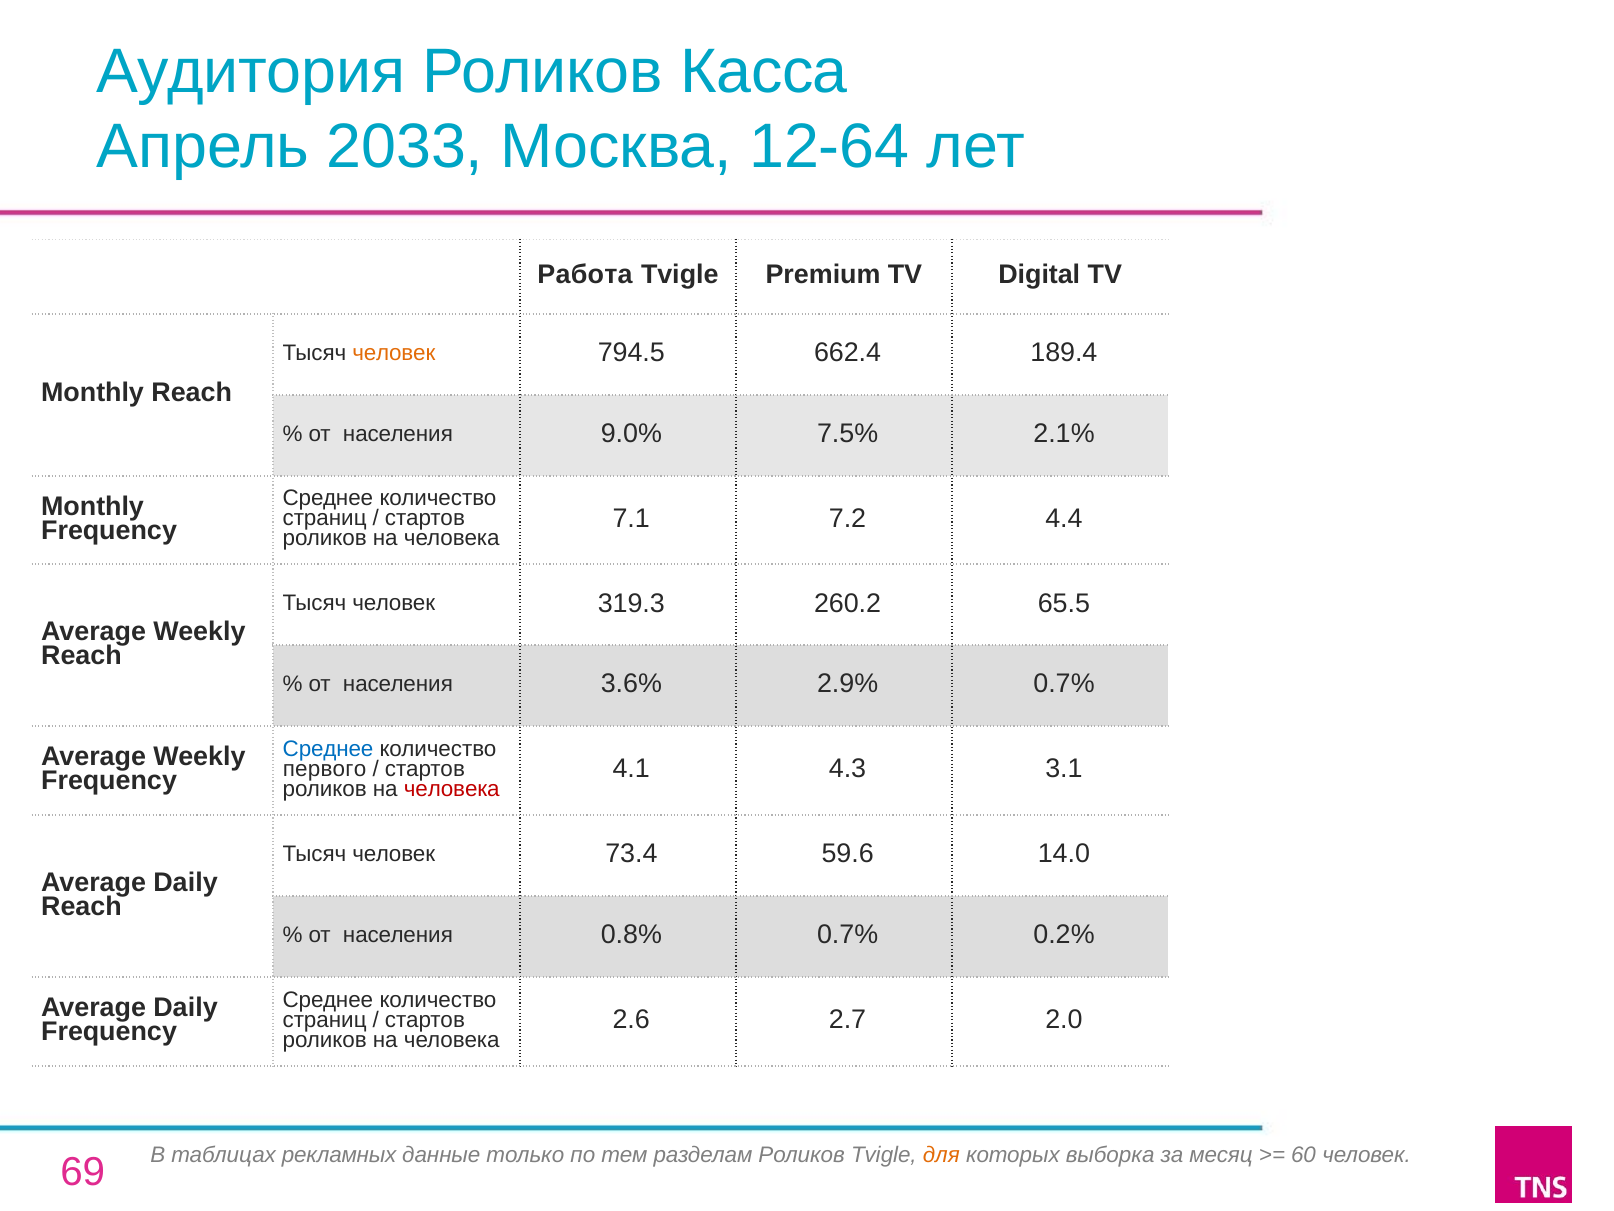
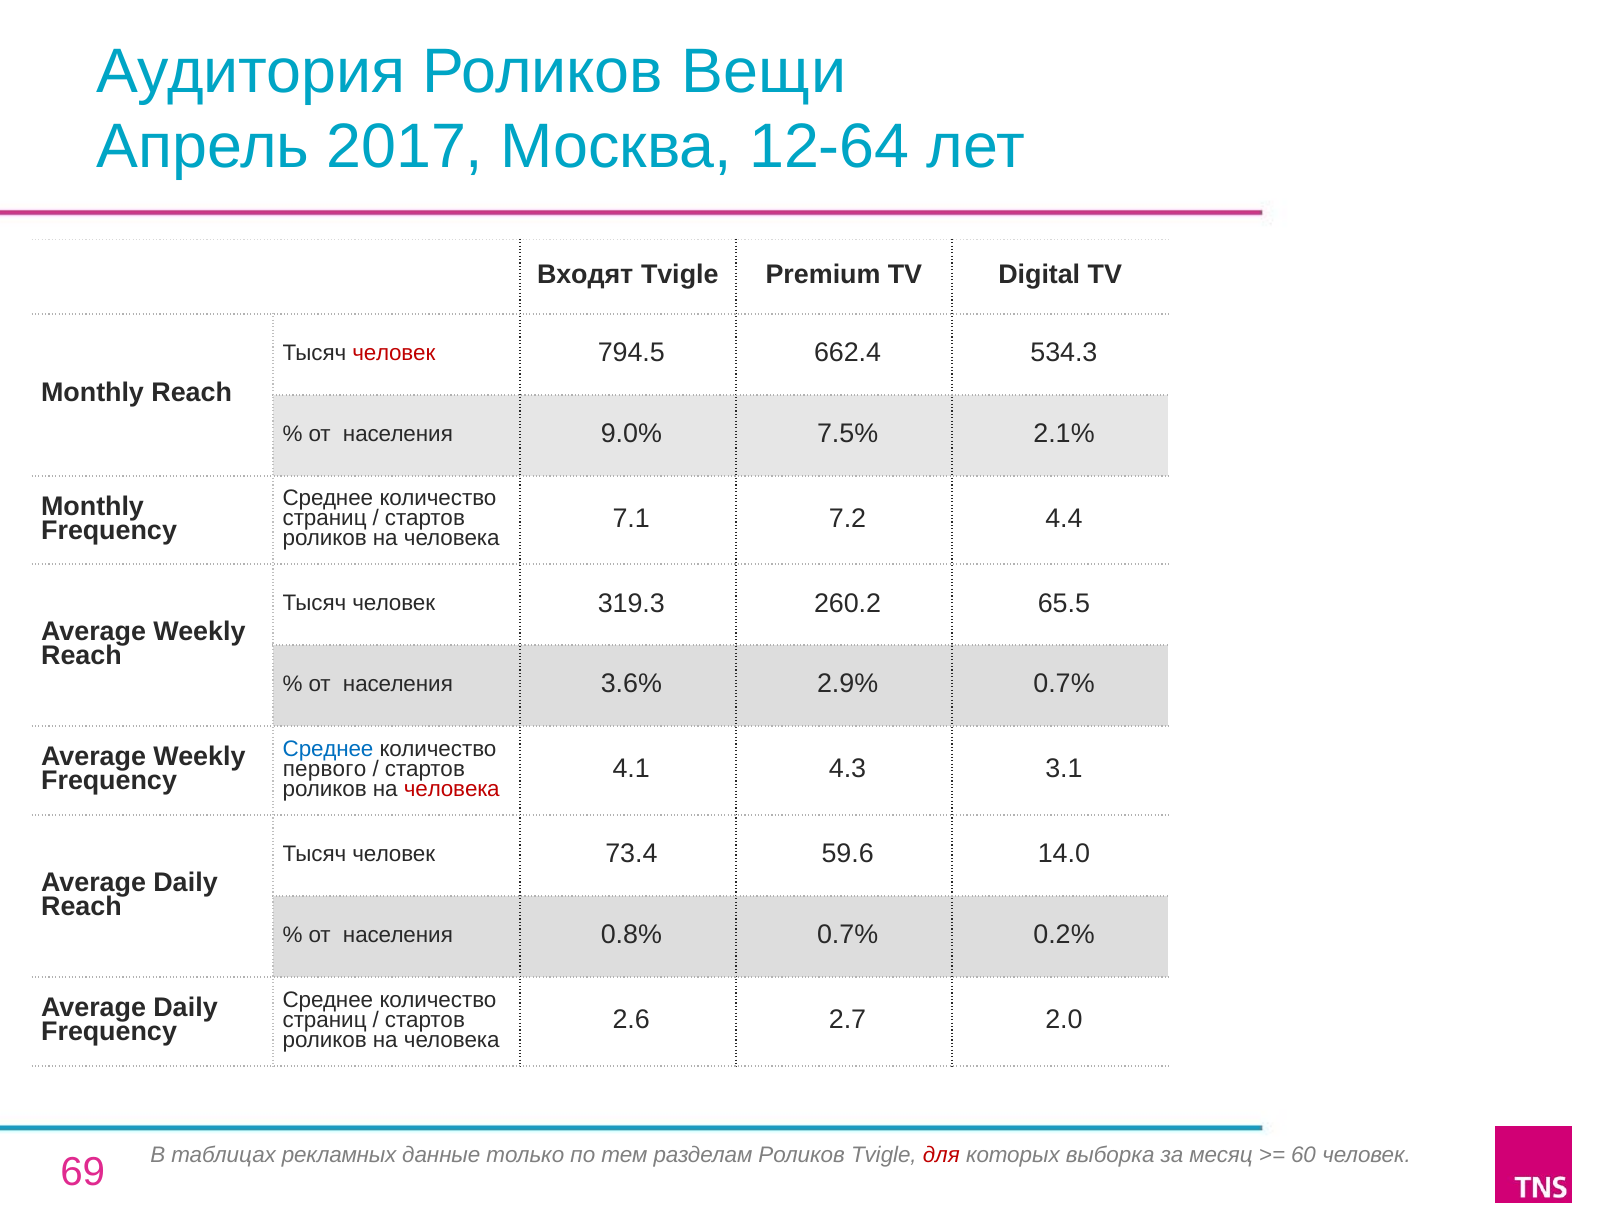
Касса: Касса -> Вещи (764, 72)
2033: 2033 -> 2017 (405, 147)
Работа: Работа -> Входят (585, 275)
человек colour: orange -> red (394, 353)
189.4: 189.4 -> 534.3 (1064, 352)
для colour: orange -> red (941, 1155)
